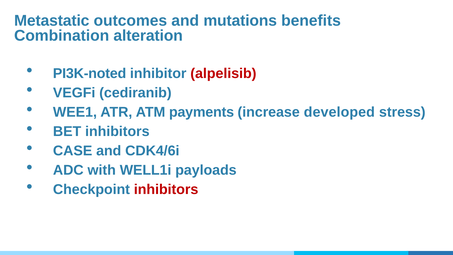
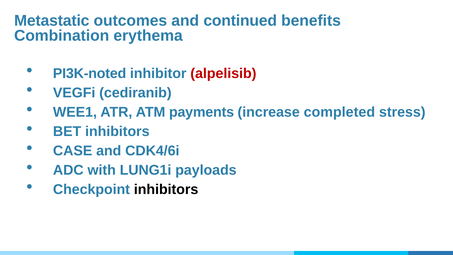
mutations: mutations -> continued (240, 21)
alteration: alteration -> erythema (148, 36)
developed: developed -> completed (339, 112)
WELL1i: WELL1i -> LUNG1i (146, 170)
inhibitors colour: red -> black (166, 189)
